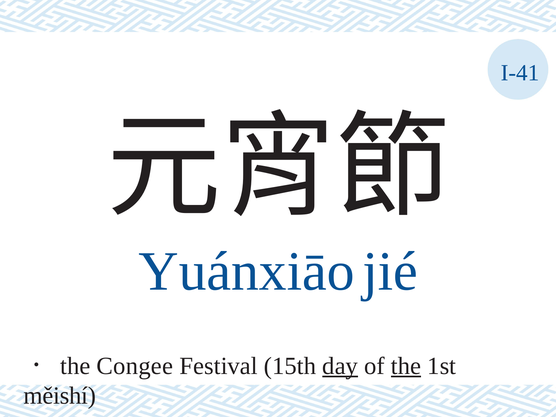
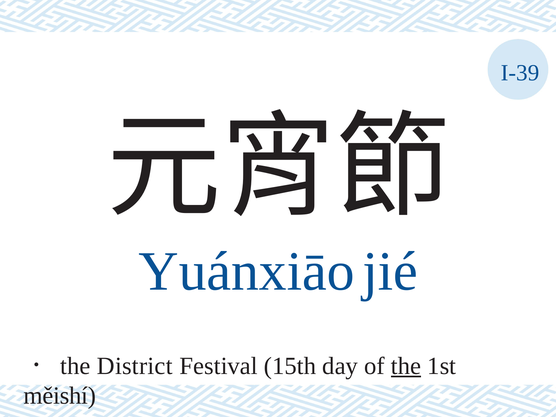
I-41: I-41 -> I-39 (520, 73)
Congee: Congee -> District (135, 366)
day underline: present -> none (340, 366)
